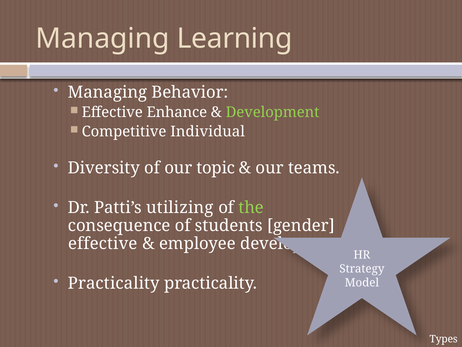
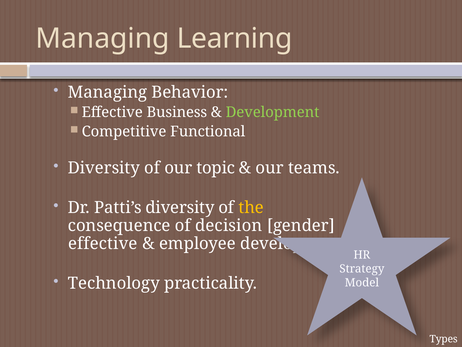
Enhance: Enhance -> Business (177, 112)
Individual: Individual -> Functional (208, 131)
Patti’s utilizing: utilizing -> diversity (180, 207)
the colour: light green -> yellow (251, 207)
students: students -> decision (229, 225)
Practicality: Practicality -> Technology (114, 283)
